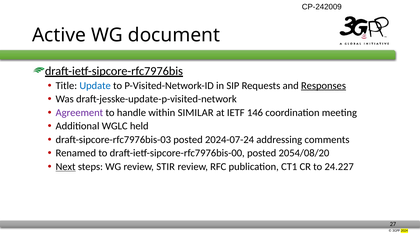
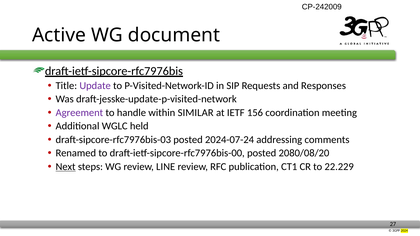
Update colour: blue -> purple (95, 86)
Responses underline: present -> none (323, 86)
146: 146 -> 156 (255, 113)
2054/08/20: 2054/08/20 -> 2080/08/20 (304, 153)
STIR: STIR -> LINE (166, 167)
24.227: 24.227 -> 22.229 (339, 167)
